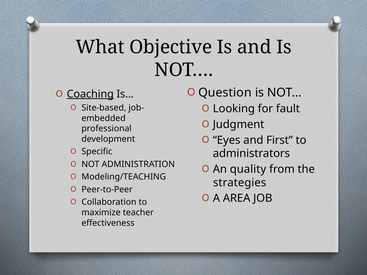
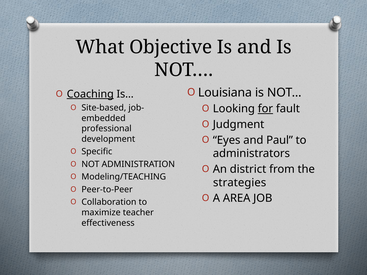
Question: Question -> Louisiana (225, 93)
for underline: none -> present (265, 109)
First: First -> Paul (280, 140)
quality: quality -> district (248, 169)
